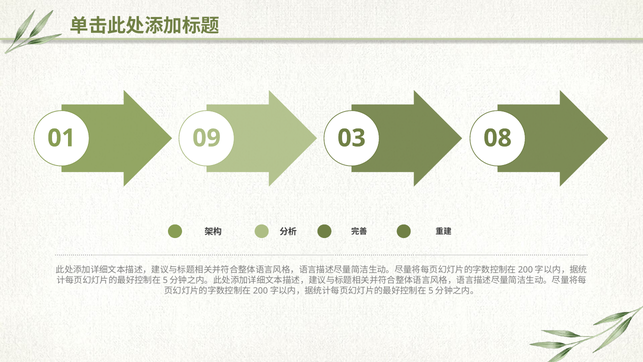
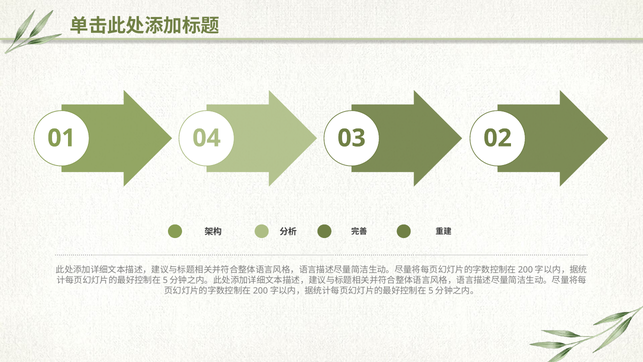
09: 09 -> 04 (207, 138)
08: 08 -> 02 (498, 138)
